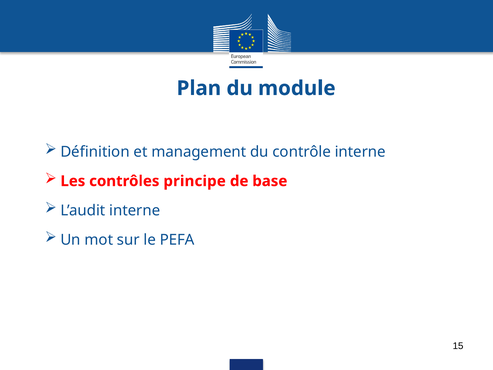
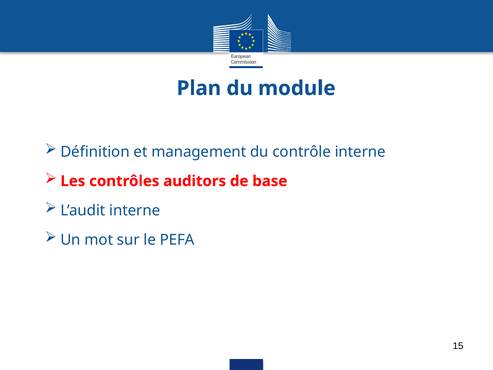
principe: principe -> auditors (195, 181)
